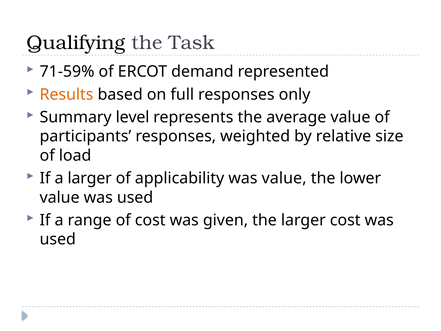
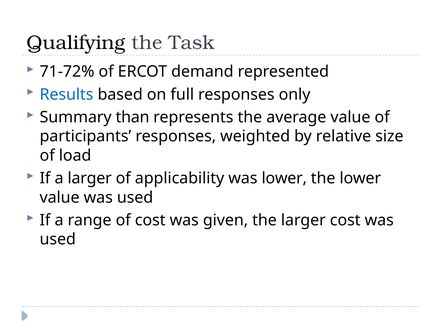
71-59%: 71-59% -> 71-72% (67, 72)
Results colour: orange -> blue (67, 94)
level: level -> than (133, 117)
was value: value -> lower (284, 178)
